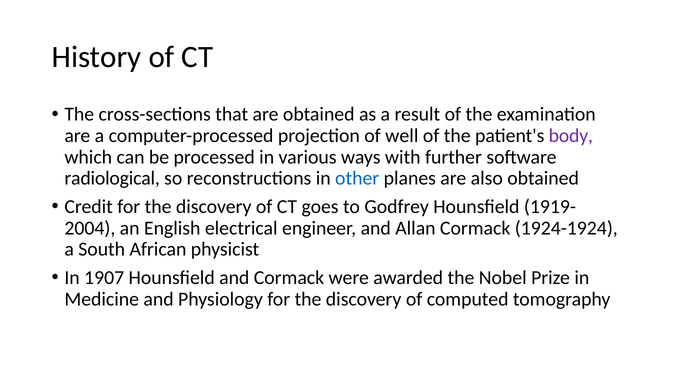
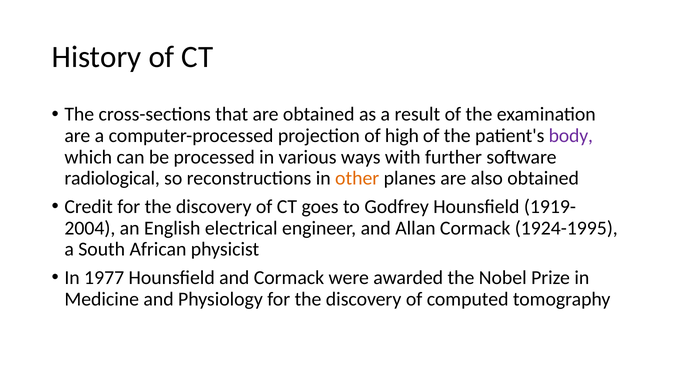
well: well -> high (402, 136)
other colour: blue -> orange (357, 179)
1924-1924: 1924-1924 -> 1924-1995 (566, 228)
1907: 1907 -> 1977 (104, 278)
